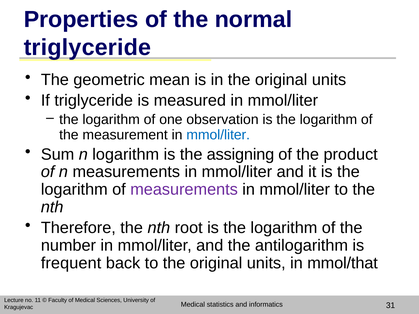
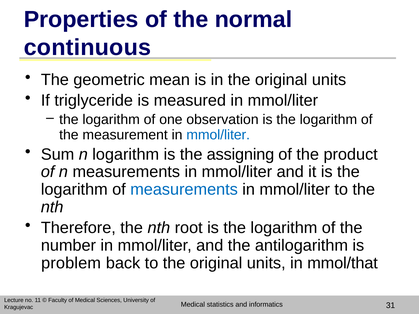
triglyceride: triglyceride -> continuous (87, 47)
measurements colour: purple -> blue (184, 190)
frequent: frequent -> problem (71, 263)
